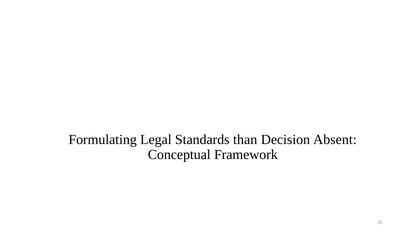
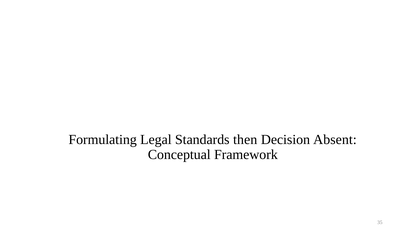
than: than -> then (245, 140)
